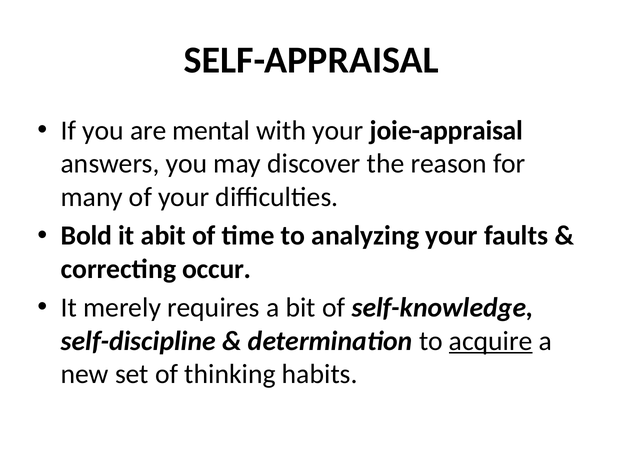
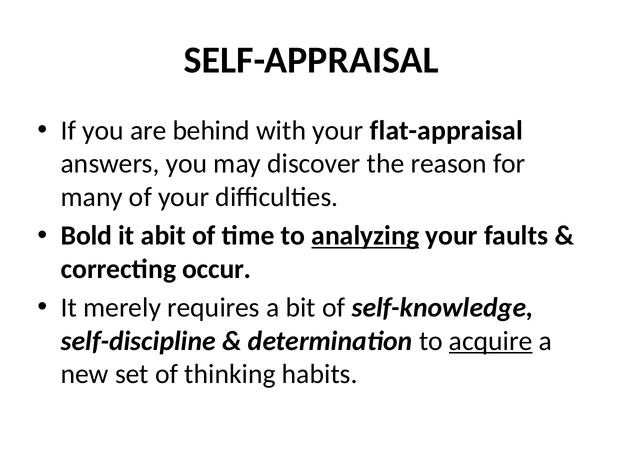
mental: mental -> behind (211, 131)
joie-appraisal: joie-appraisal -> flat-appraisal (446, 131)
analyzing underline: none -> present (365, 236)
